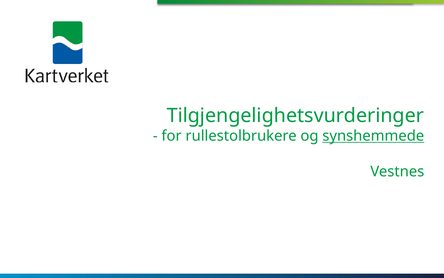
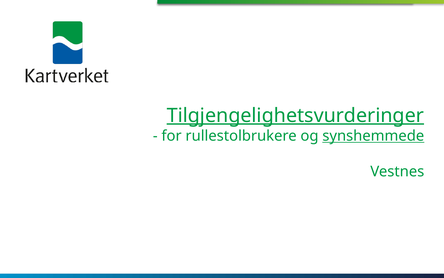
Tilgjengelighetsvurderinger underline: none -> present (295, 115)
